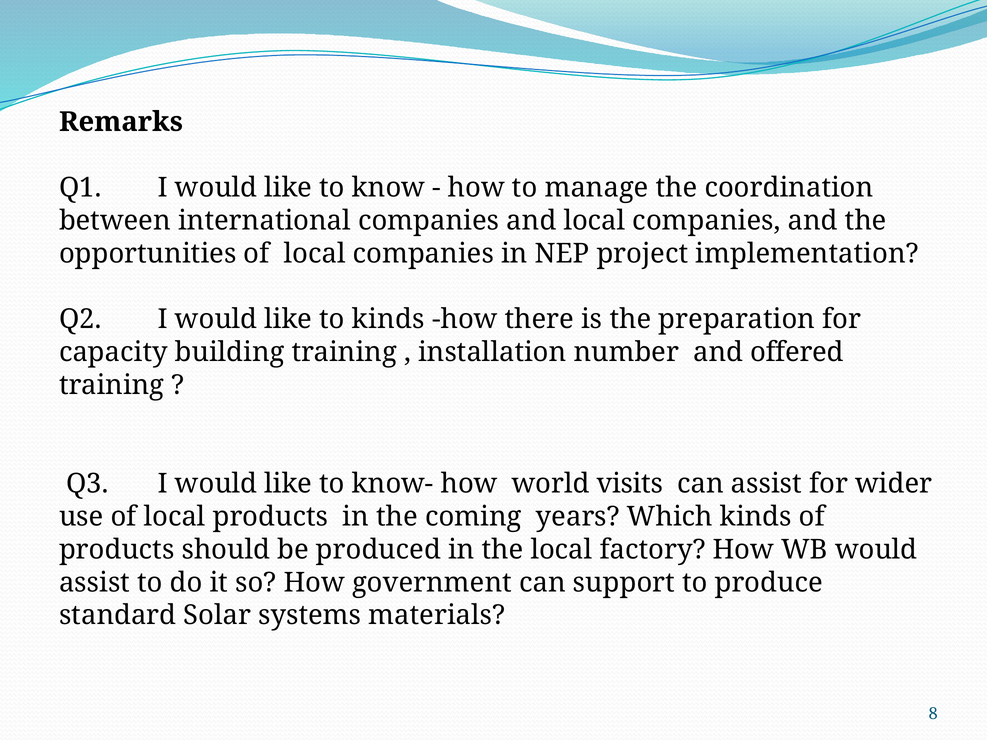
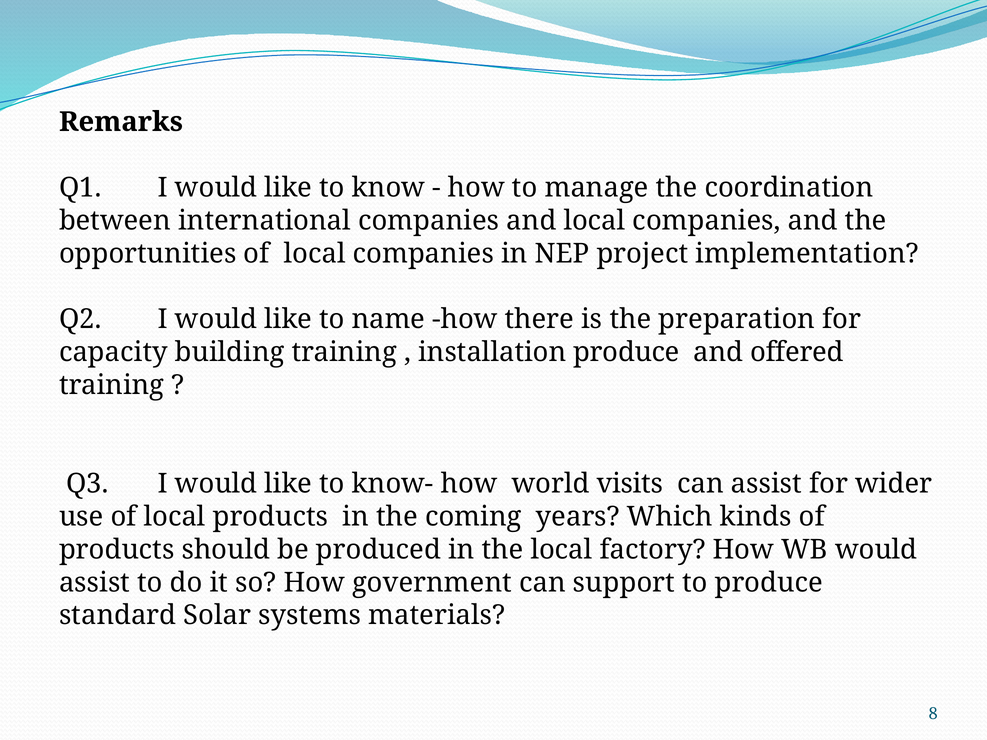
to kinds: kinds -> name (388, 319)
installation number: number -> produce (626, 352)
